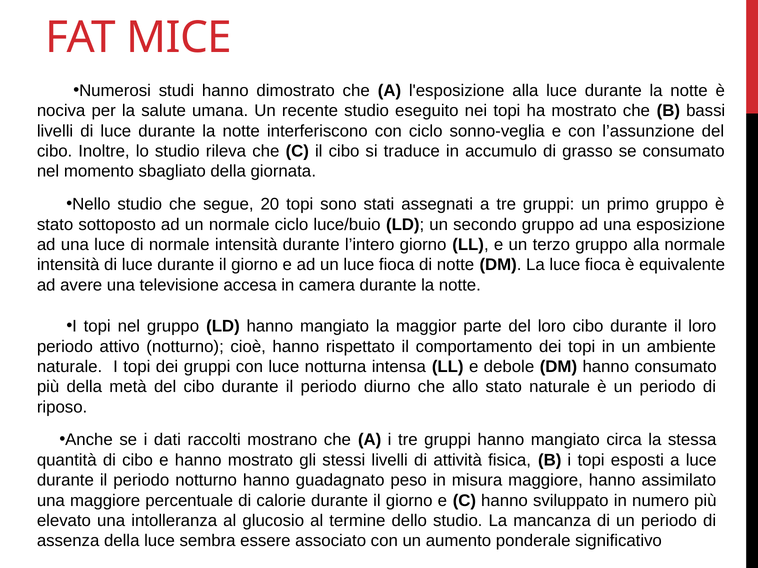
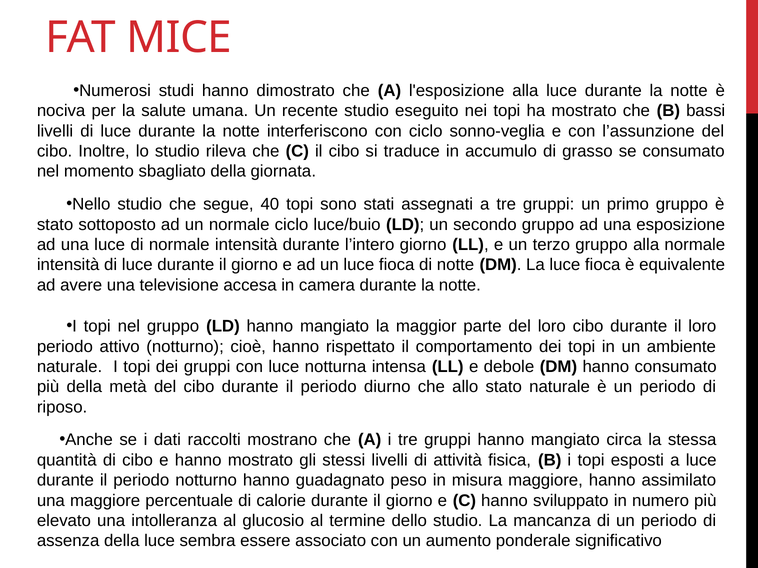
20: 20 -> 40 (270, 204)
